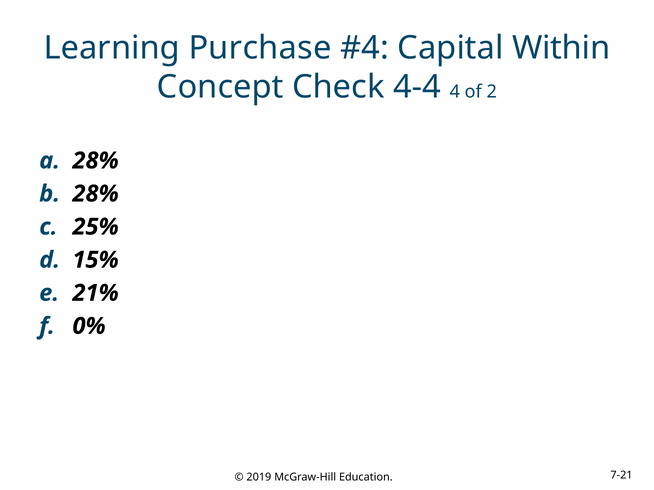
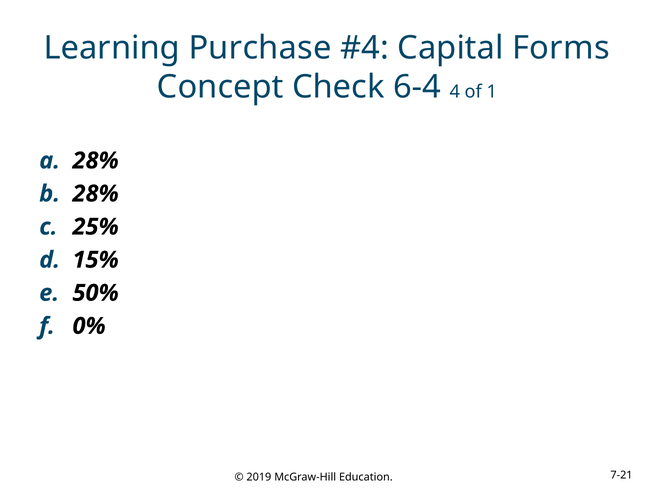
Within: Within -> Forms (561, 48)
4-4: 4-4 -> 6-4 (417, 87)
2: 2 -> 1 (492, 92)
21%: 21% -> 50% (96, 293)
